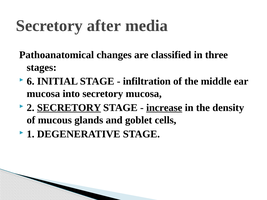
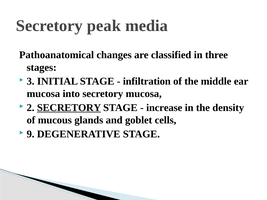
after: after -> peak (104, 26)
6: 6 -> 3 (31, 81)
increase underline: present -> none (164, 108)
1: 1 -> 9 (31, 134)
